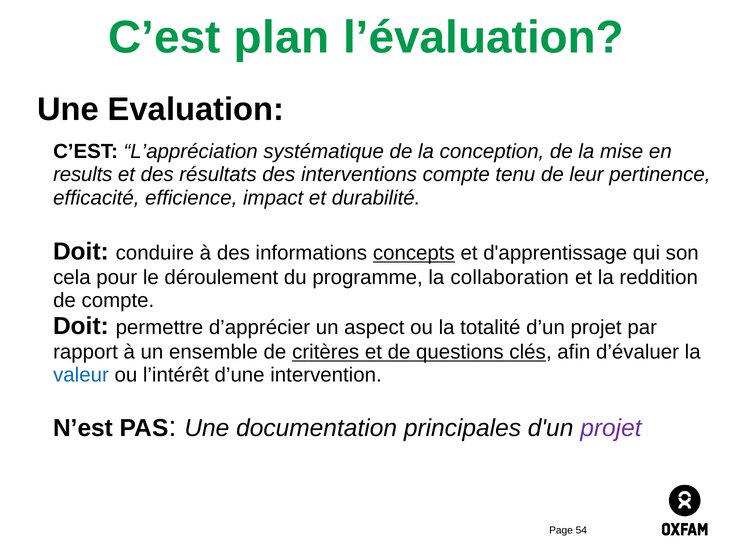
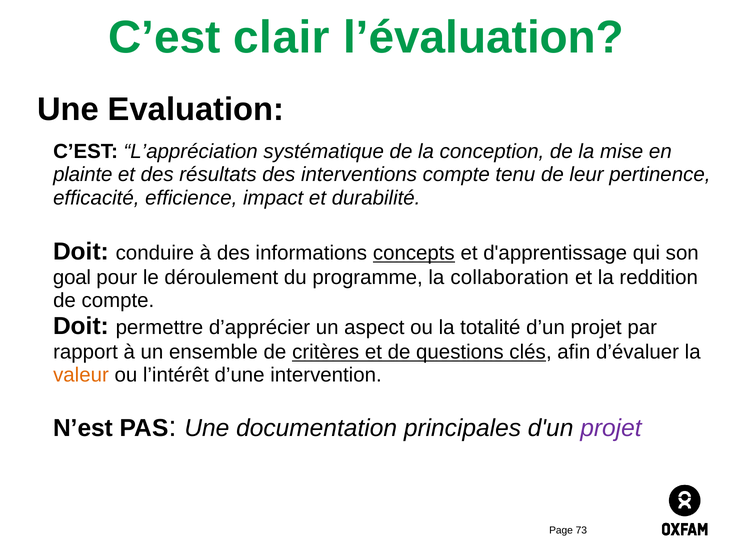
plan: plan -> clair (282, 38)
results: results -> plainte (83, 175)
cela: cela -> goal (72, 277)
valeur colour: blue -> orange (81, 375)
54: 54 -> 73 (581, 530)
